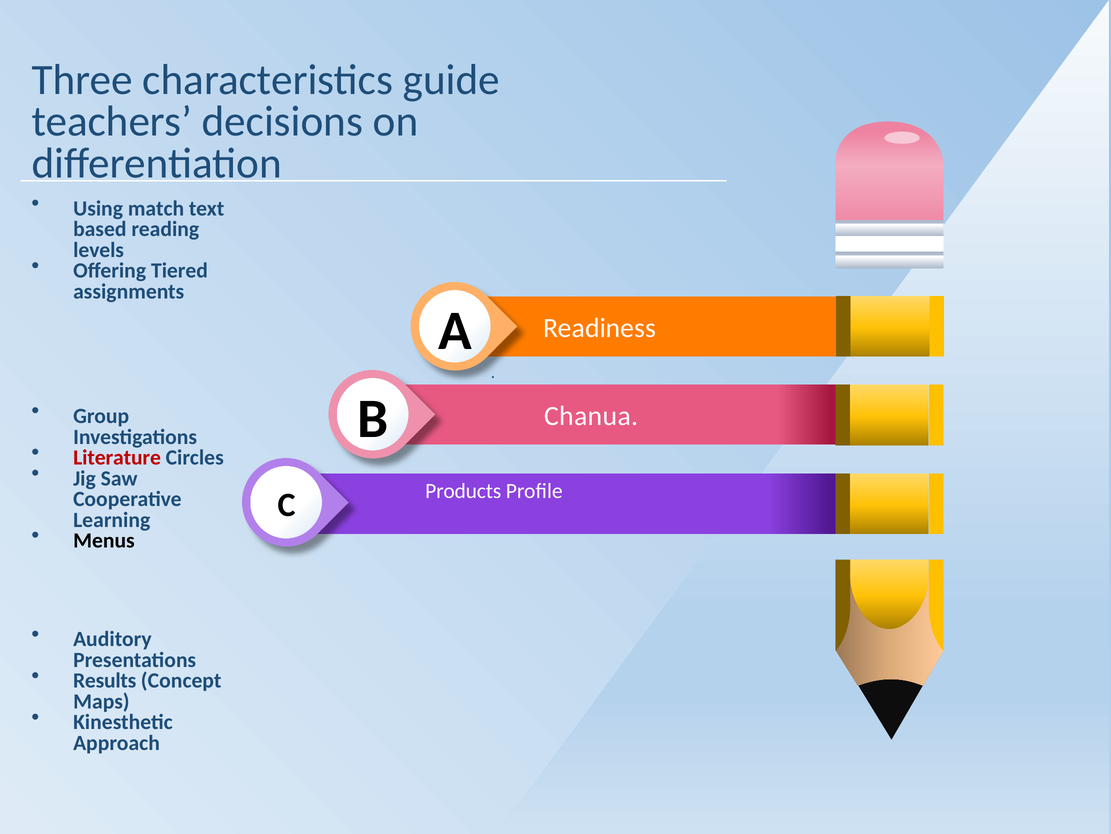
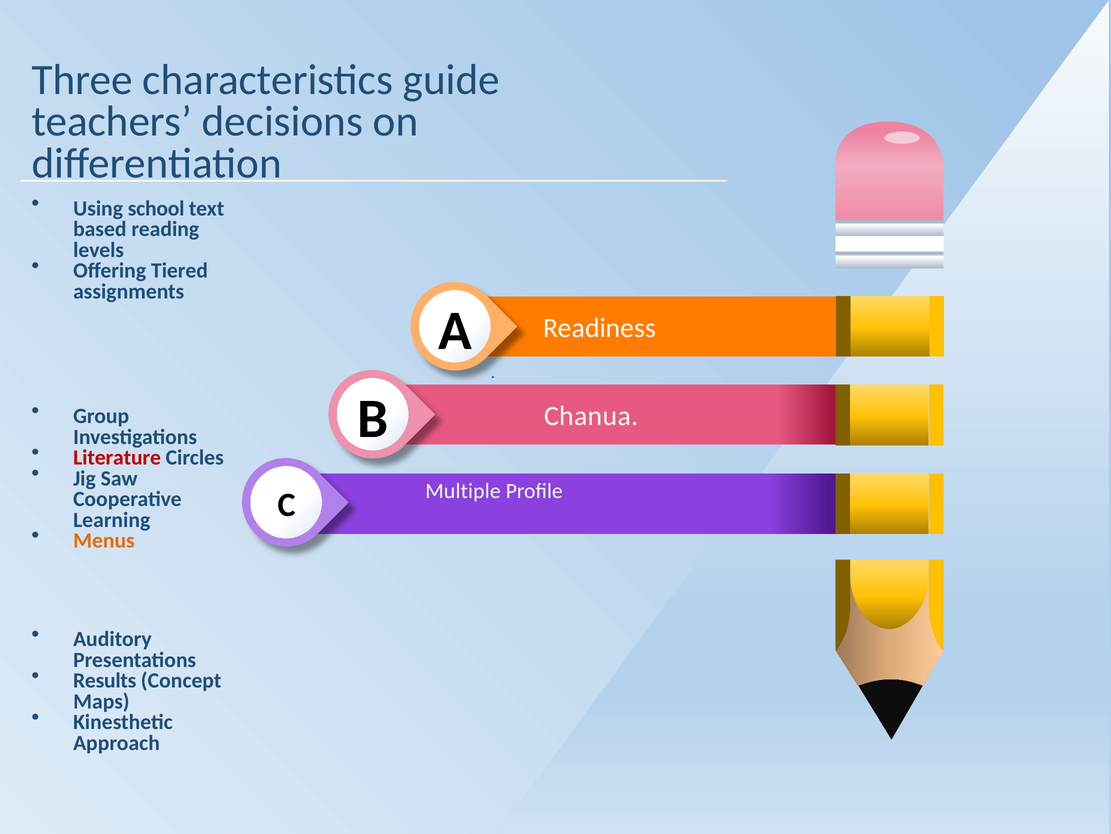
match: match -> school (156, 208)
Products: Products -> Multiple (463, 491)
Menus colour: black -> orange (104, 540)
